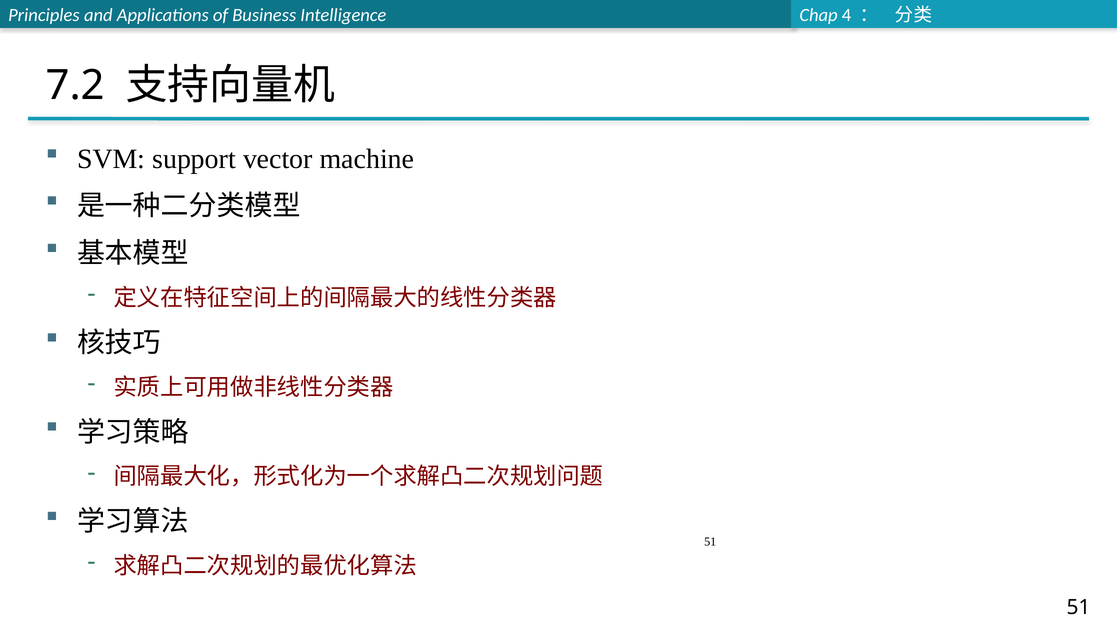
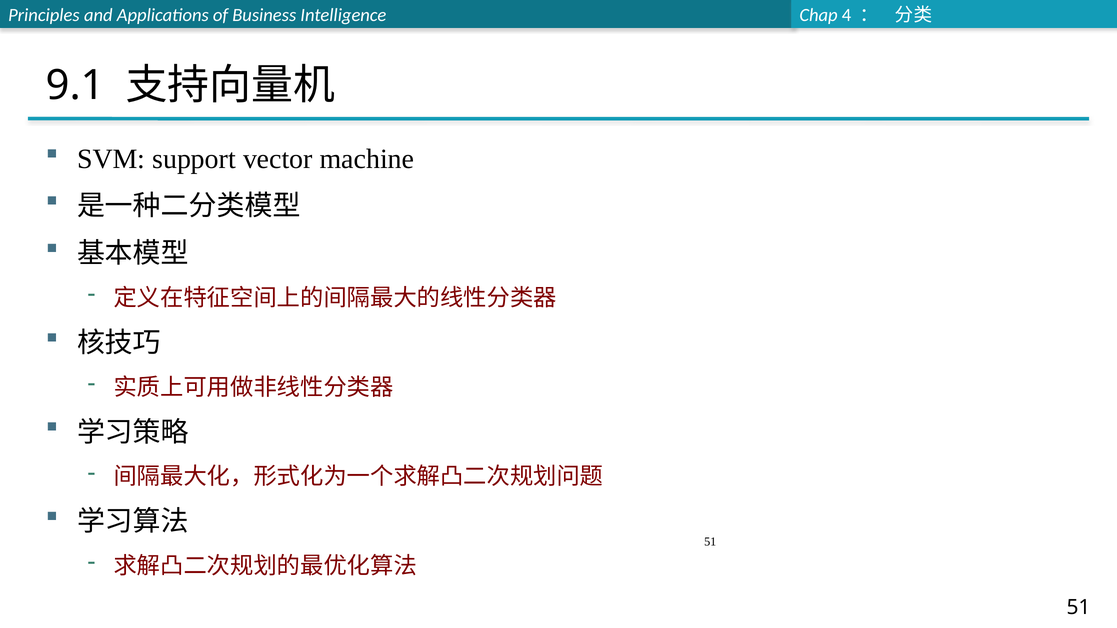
7.2: 7.2 -> 9.1 (75, 85)
